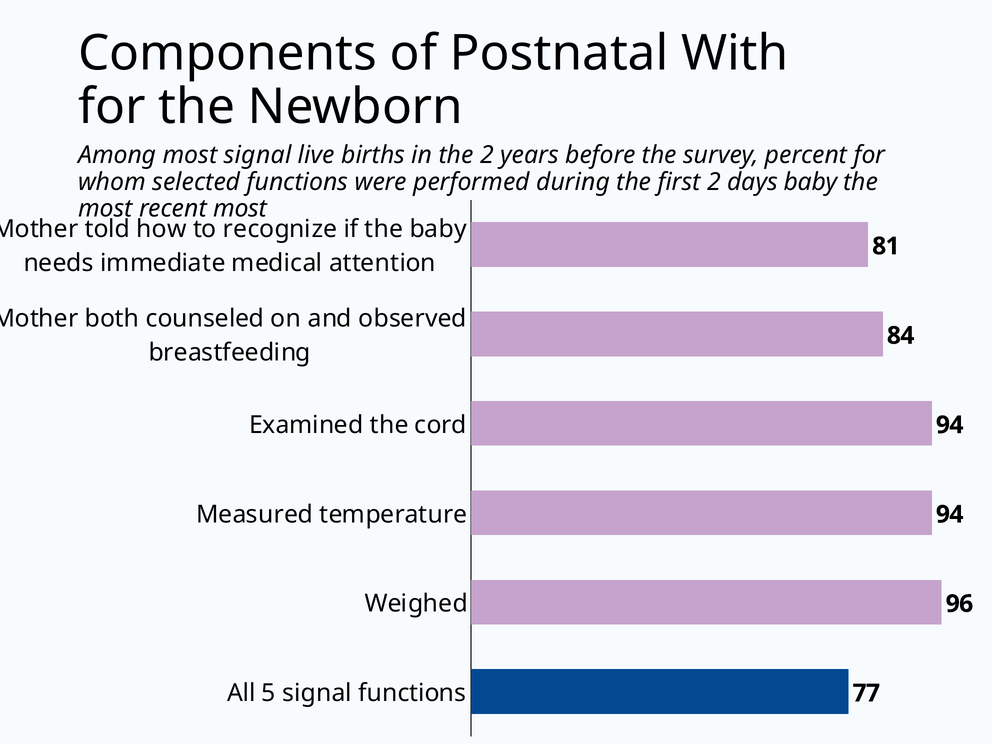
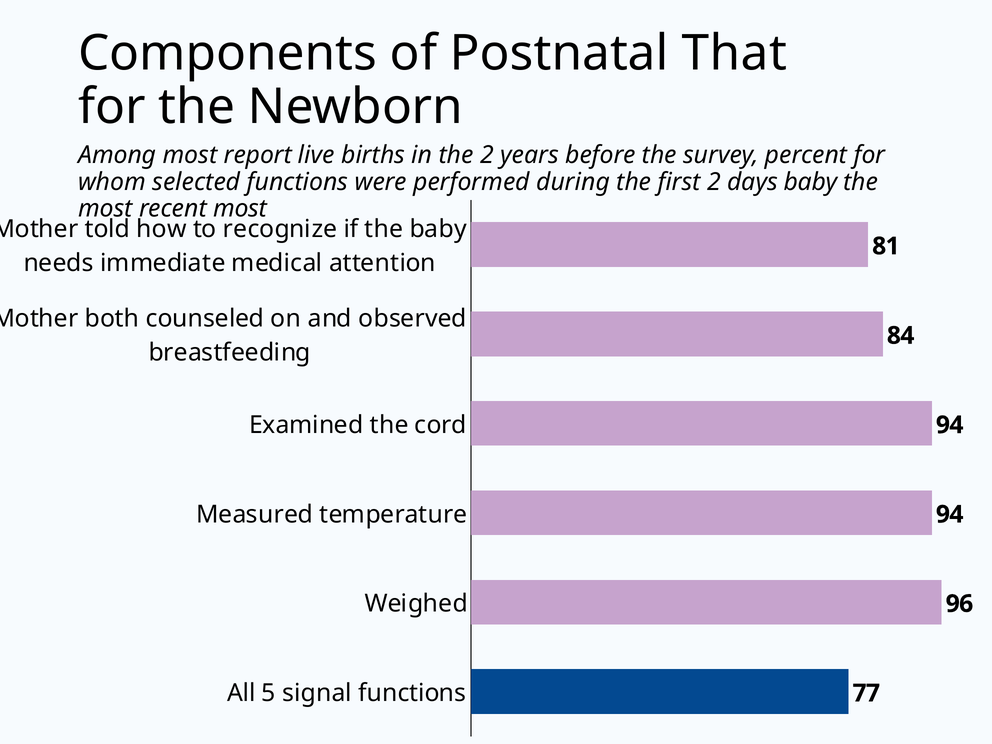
With: With -> That (734, 53)
most signal: signal -> report (258, 155)
